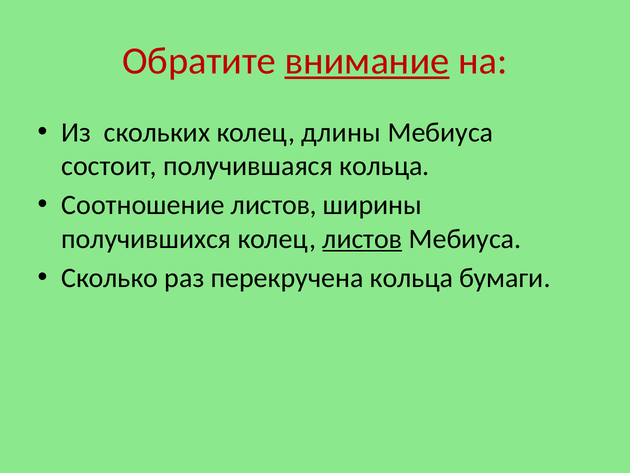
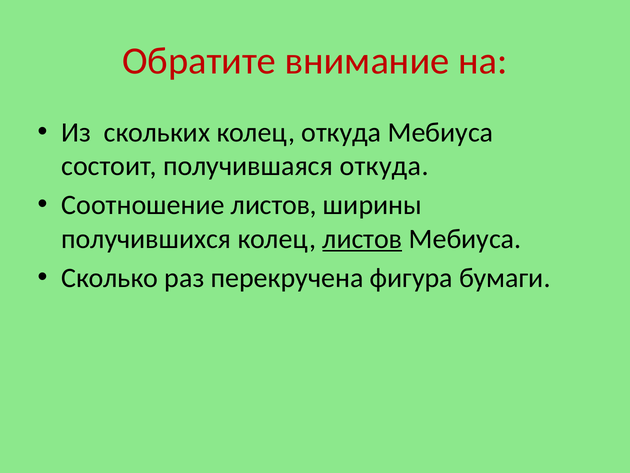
внимание underline: present -> none (367, 61)
колец длины: длины -> откуда (341, 132)
получившаяся кольца: кольца -> откуда (384, 166)
перекручена кольца: кольца -> фигура (411, 278)
